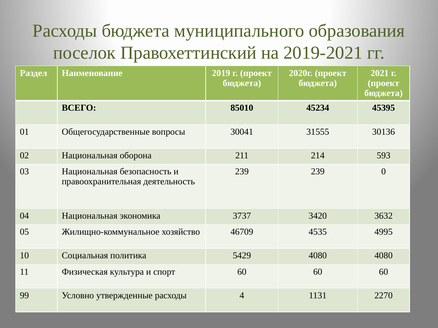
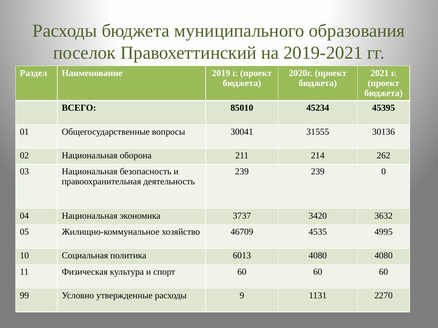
593: 593 -> 262 (384, 156)
5429: 5429 -> 6013 (242, 256)
4: 4 -> 9 (242, 296)
